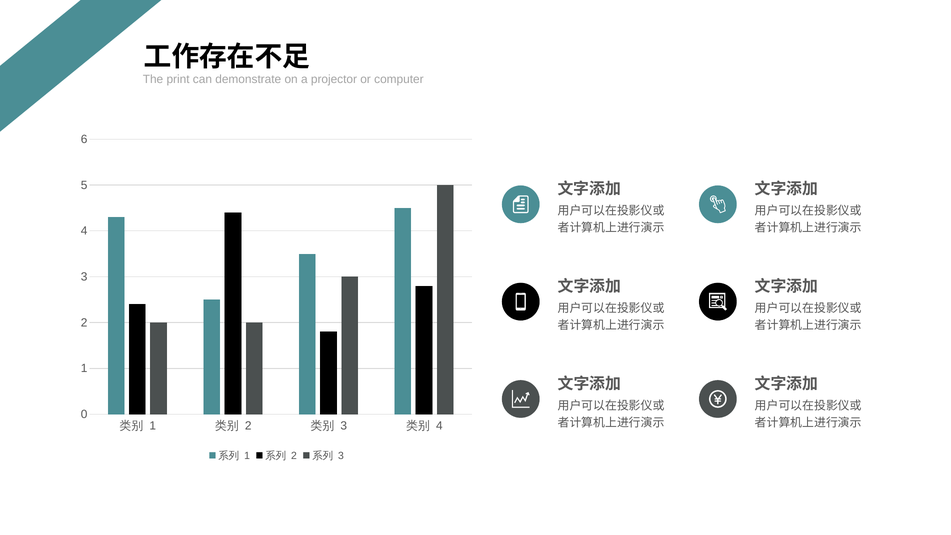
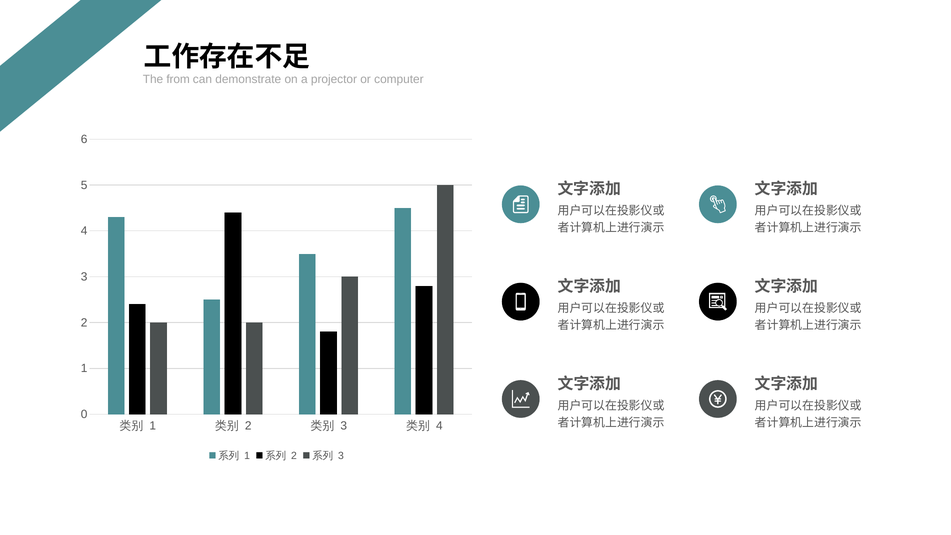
print: print -> from (178, 79)
